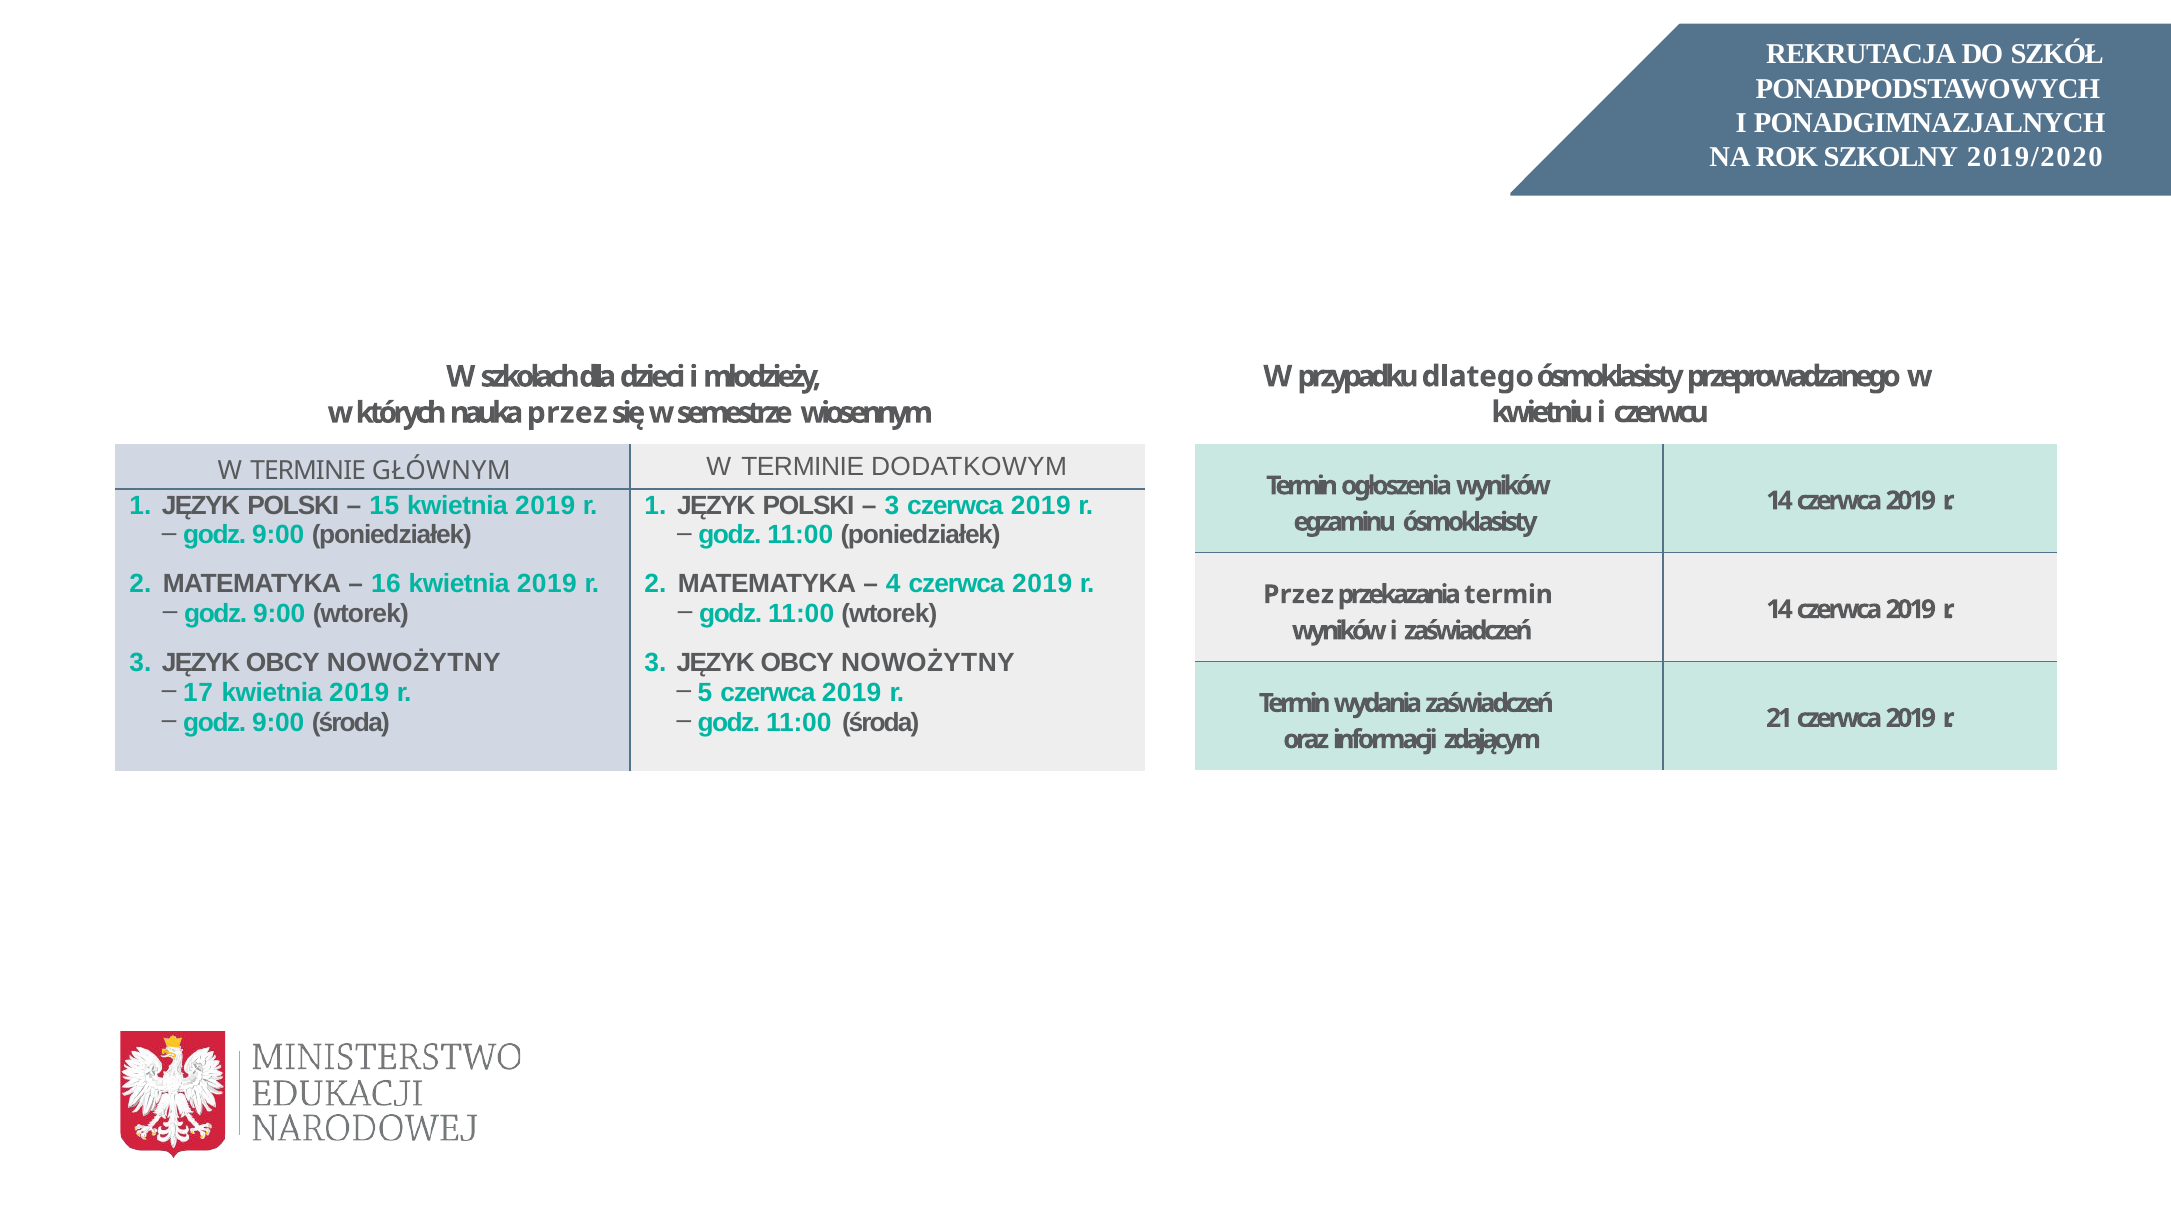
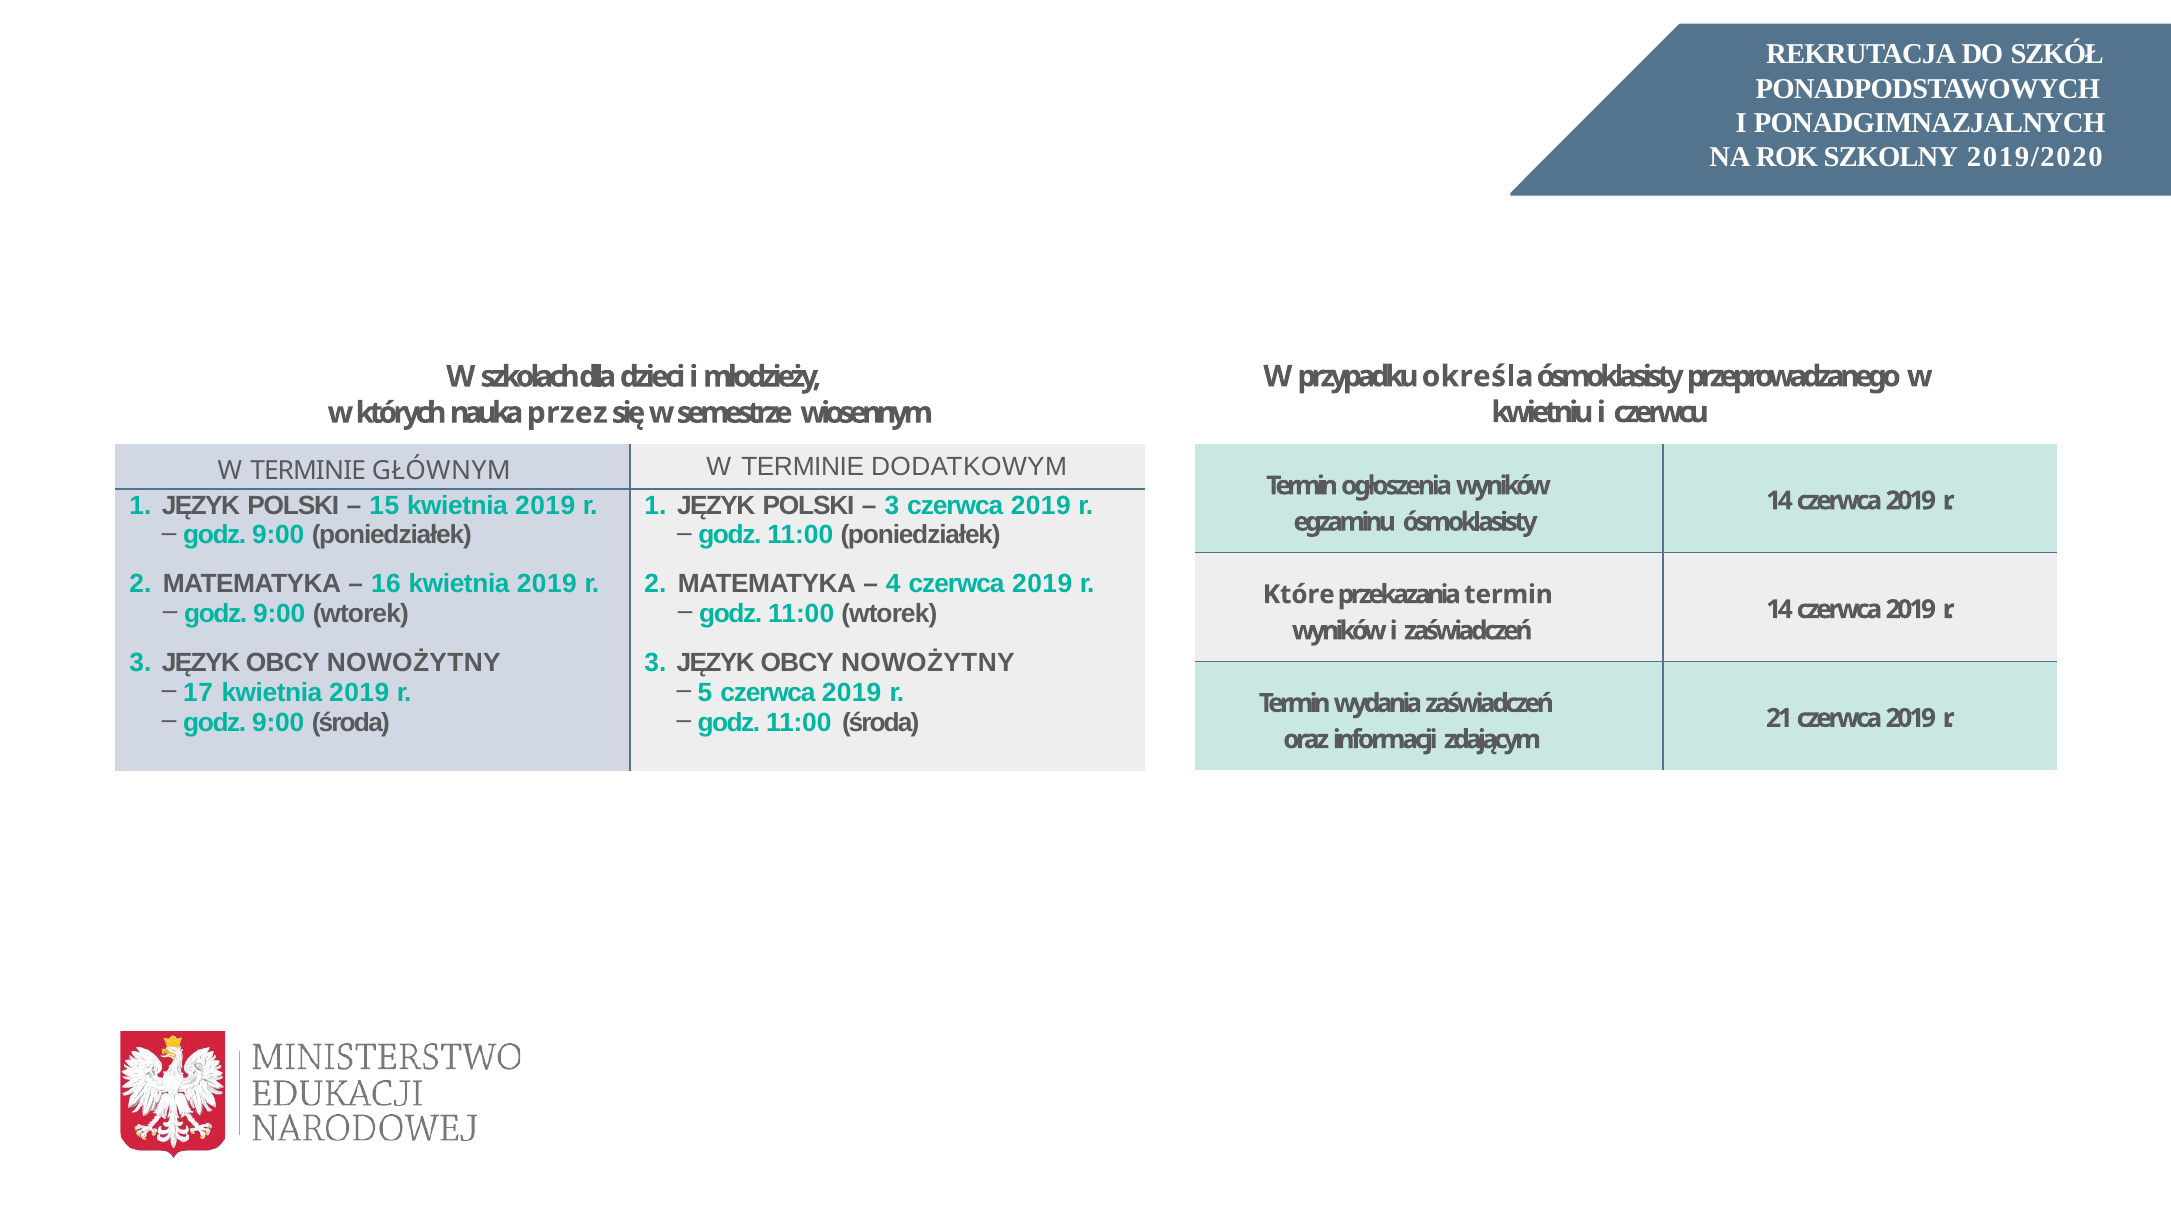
dlatego: dlatego -> określa (1478, 376)
Przez: Przez -> Które (1299, 594)
